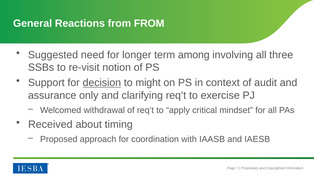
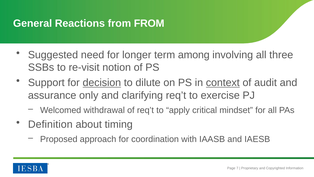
might: might -> dilute (148, 83)
context underline: none -> present (223, 83)
Received: Received -> Definition (50, 124)
